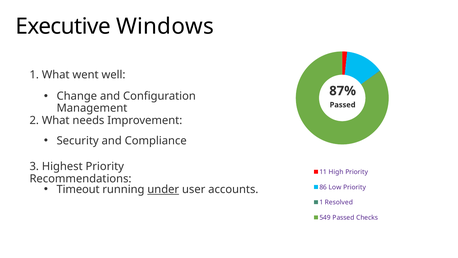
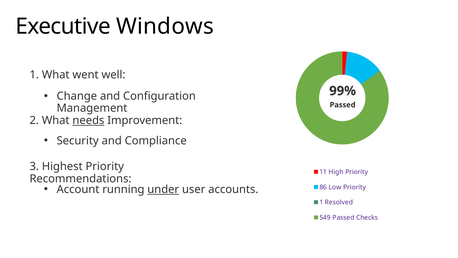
87%: 87% -> 99% (343, 91)
needs underline: none -> present (88, 120)
Timeout: Timeout -> Account (78, 189)
